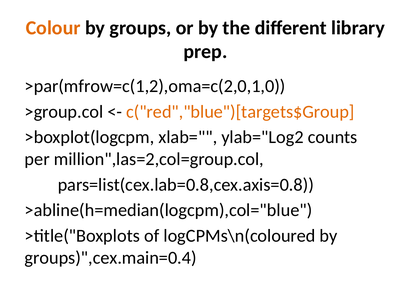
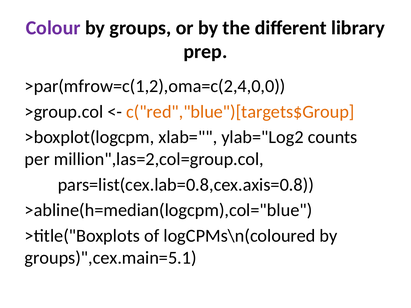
Colour colour: orange -> purple (53, 28)
>par(mfrow=c(1,2),oma=c(2,0,1,0: >par(mfrow=c(1,2),oma=c(2,0,1,0 -> >par(mfrow=c(1,2),oma=c(2,4,0,0 (155, 86)
groups)",cex.main=0.4: groups)",cex.main=0.4 -> groups)",cex.main=5.1 (111, 258)
